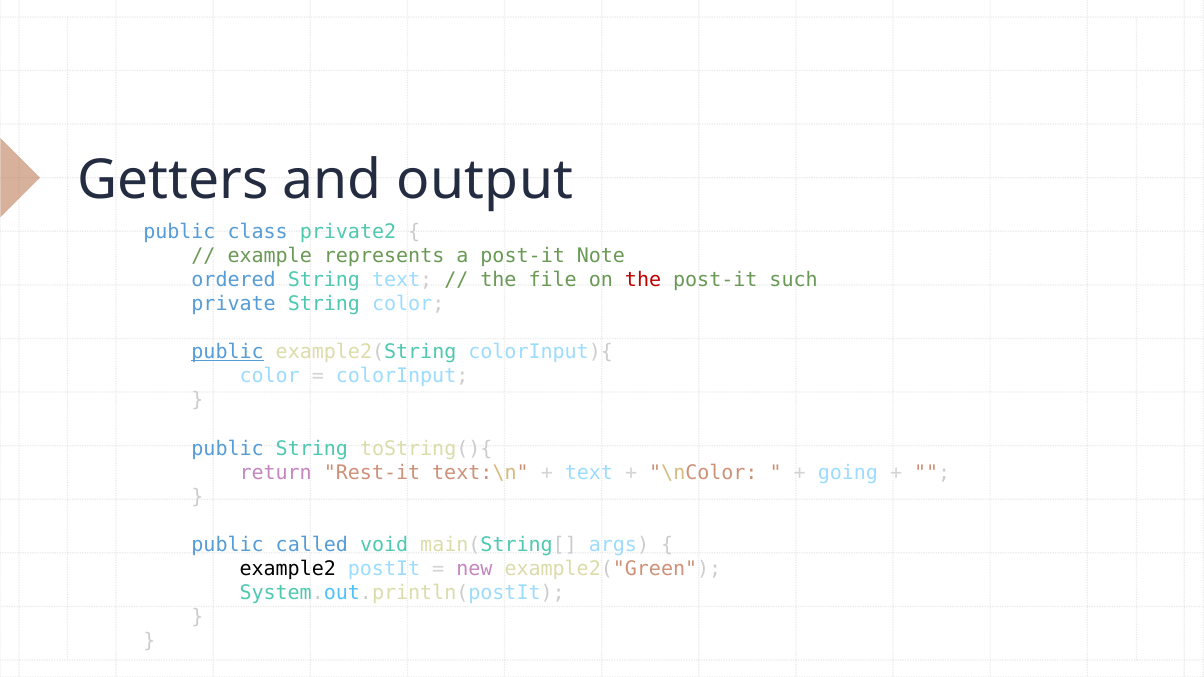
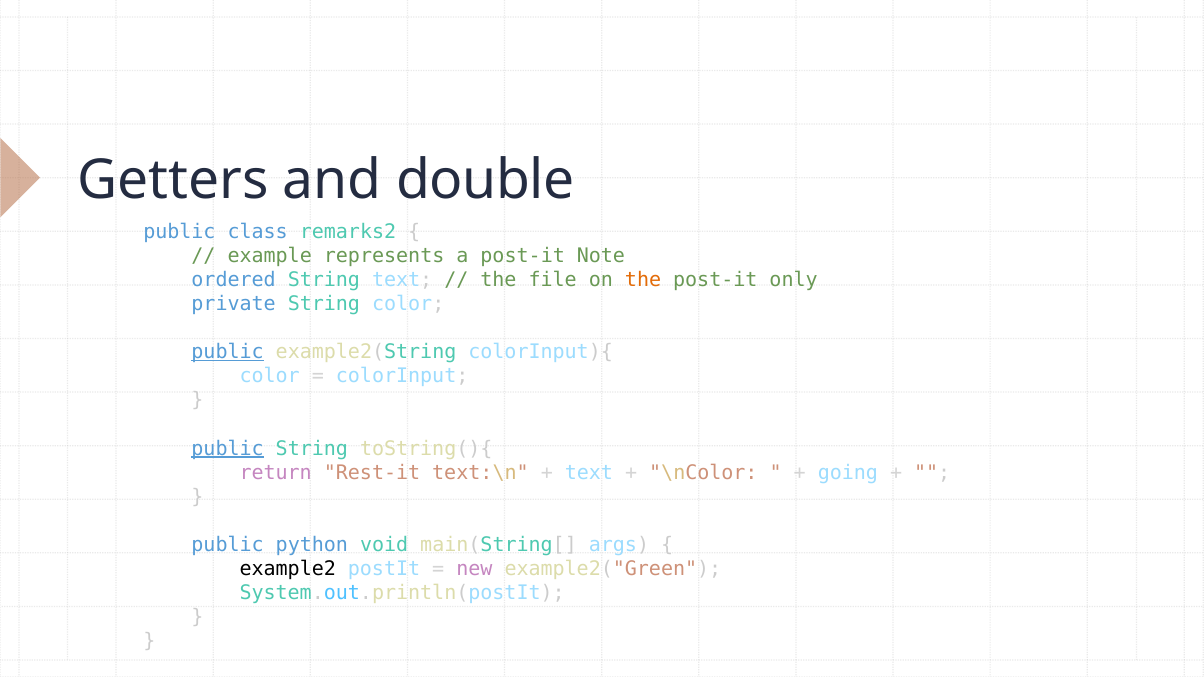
output: output -> double (485, 180)
private2: private2 -> remarks2 (348, 232)
the colour: red -> orange (643, 280)
such: such -> only (794, 280)
public underline: none -> present (228, 449)
called: called -> python (312, 545)
